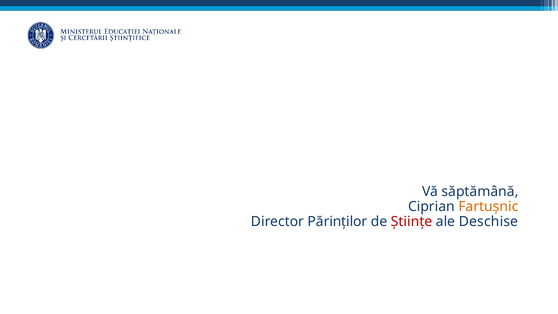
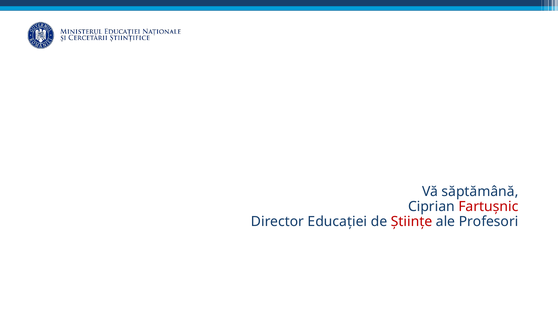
Fartușnic colour: orange -> red (488, 206)
Părinților: Părinților -> Educației (337, 222)
Deschise: Deschise -> Profesori (489, 222)
